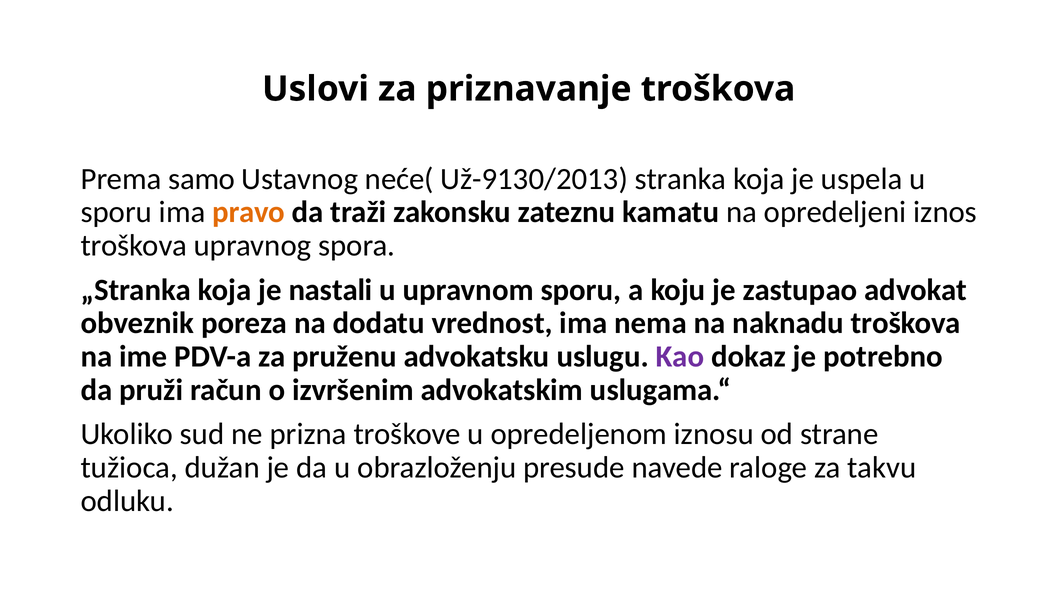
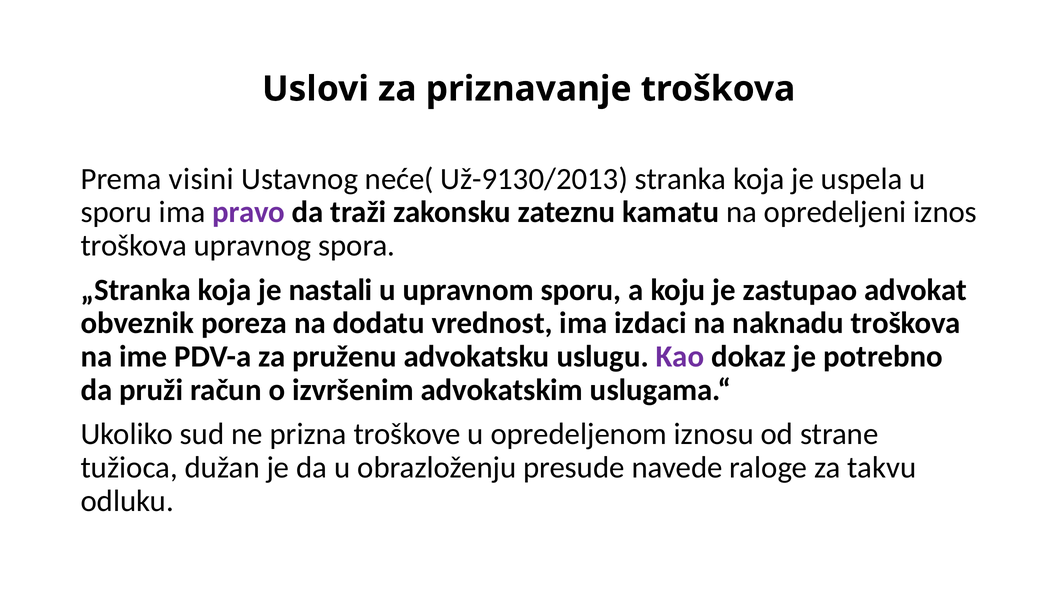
samo: samo -> visini (201, 179)
pravo colour: orange -> purple (249, 212)
nema: nema -> izdaci (651, 323)
